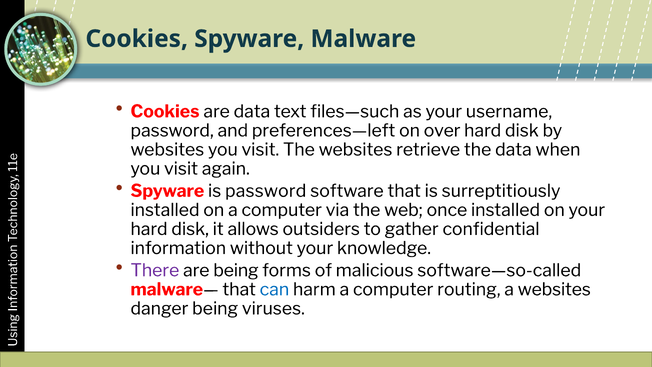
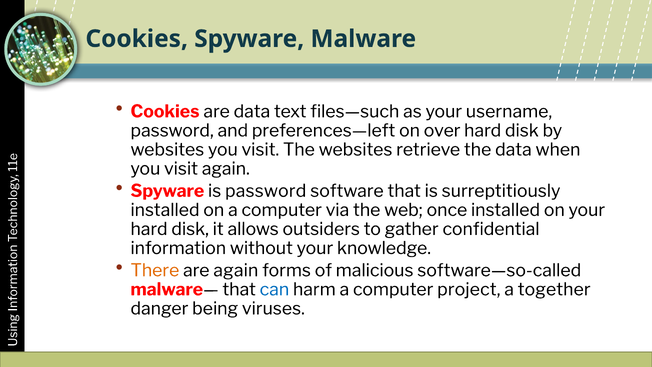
There colour: purple -> orange (155, 270)
are being: being -> again (236, 270)
routing: routing -> project (469, 289)
a websites: websites -> together (554, 289)
